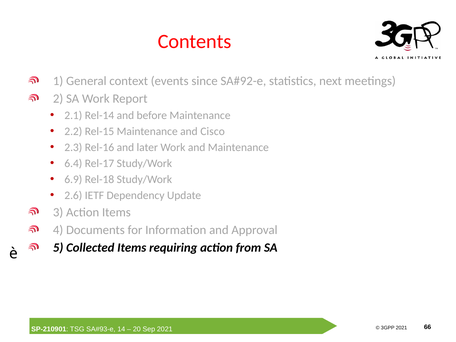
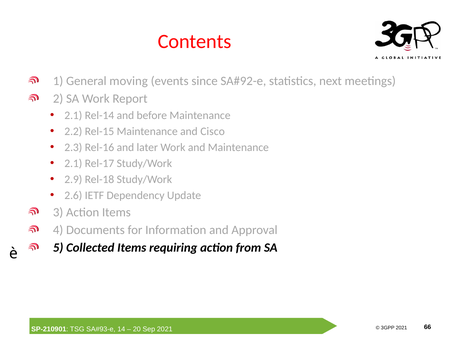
context: context -> moving (129, 81)
6.4: 6.4 -> 2.1 (73, 163)
6.9: 6.9 -> 2.9 (73, 179)
